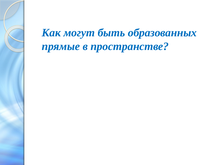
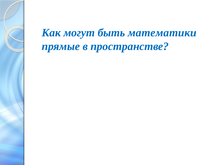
образованных: образованных -> математики (162, 33)
